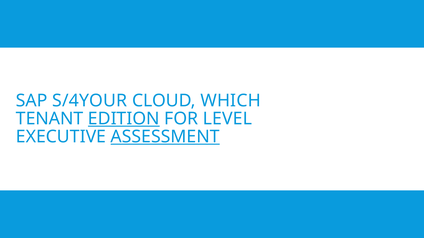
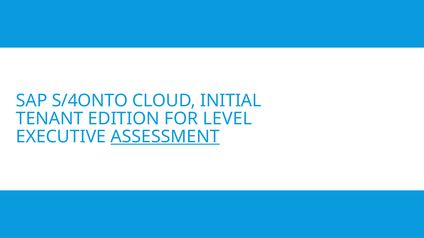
S/4YOUR: S/4YOUR -> S/4ONTO (90, 101)
WHICH: WHICH -> INITIAL (231, 101)
EDITION underline: present -> none (124, 119)
